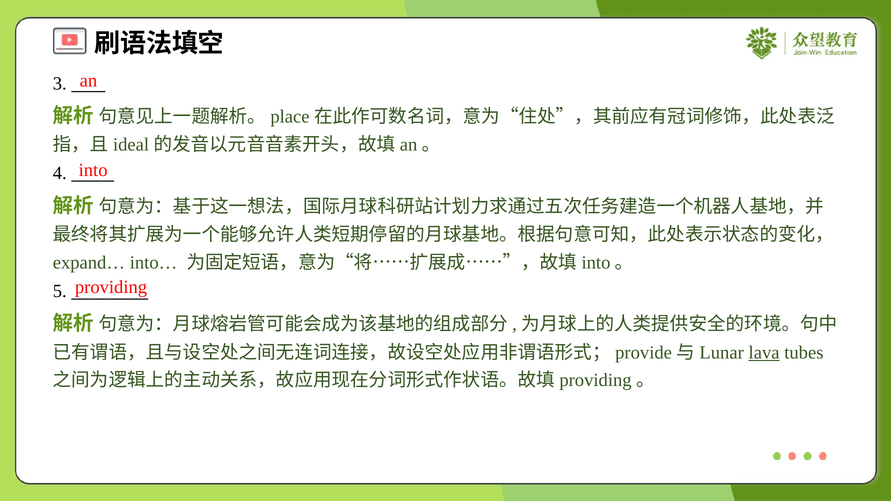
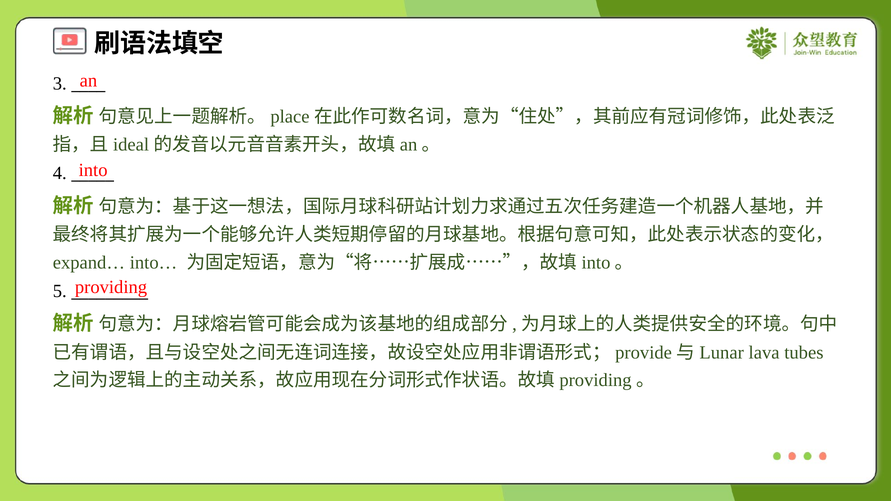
lava underline: present -> none (764, 353)
